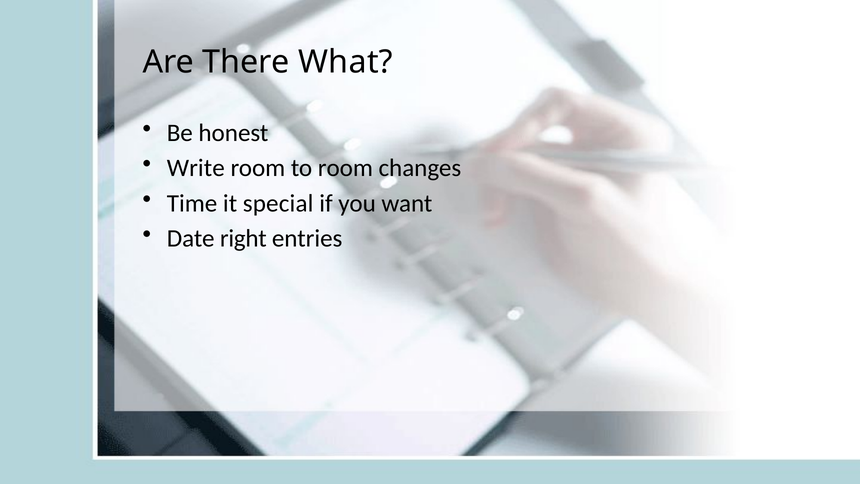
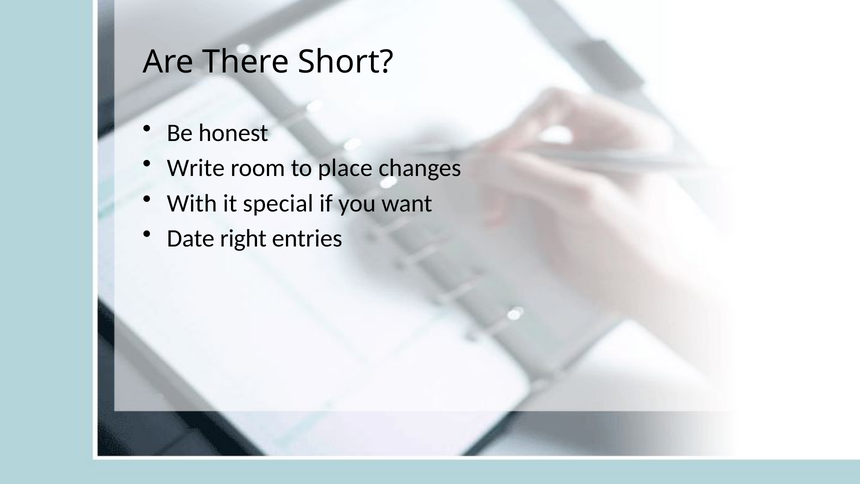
What: What -> Short (346, 62)
to room: room -> place (345, 168)
Time: Time -> With (192, 203)
